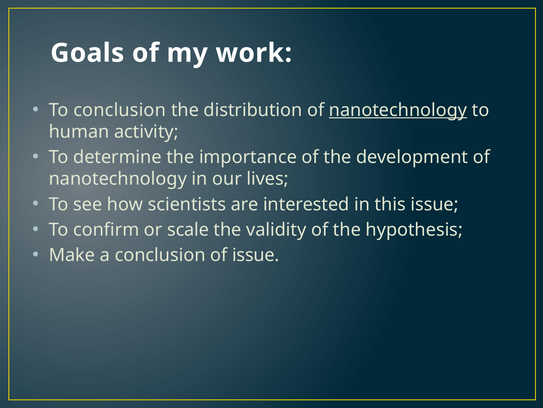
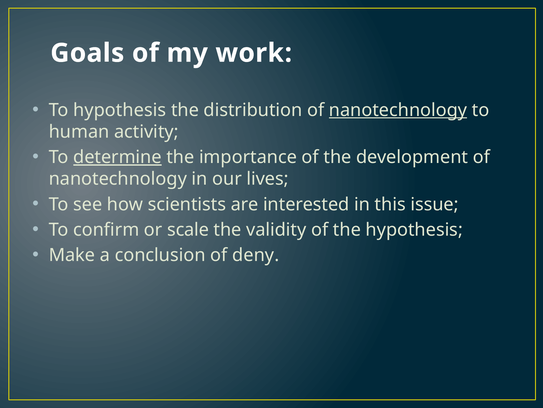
To conclusion: conclusion -> hypothesis (120, 110)
determine underline: none -> present (117, 157)
of issue: issue -> deny (256, 255)
